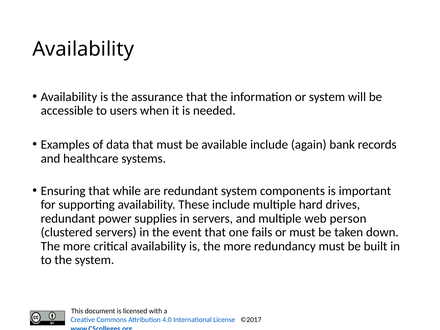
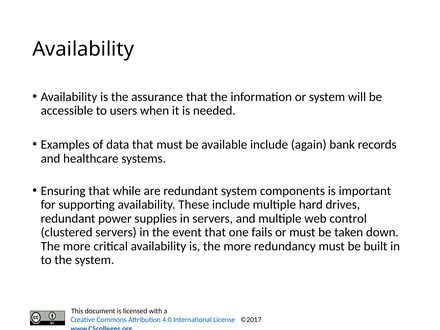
person: person -> control (348, 218)
